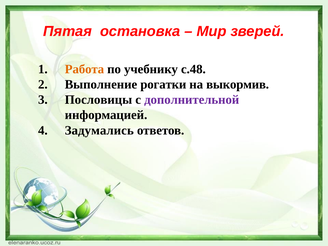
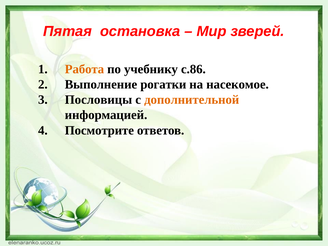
с.48: с.48 -> с.86 (193, 69)
выкормив: выкормив -> насекомое (238, 84)
дополнительной colour: purple -> orange (192, 100)
Задумались: Задумались -> Посмотрите (99, 130)
